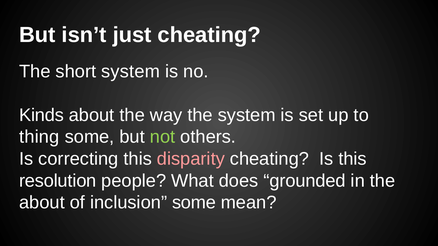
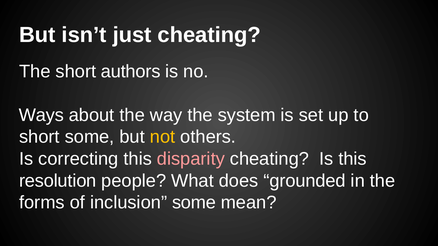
short system: system -> authors (131, 71)
Kinds: Kinds -> Ways (42, 115)
thing: thing -> short (39, 137)
not colour: light green -> yellow (163, 137)
about: about -> forms (42, 203)
